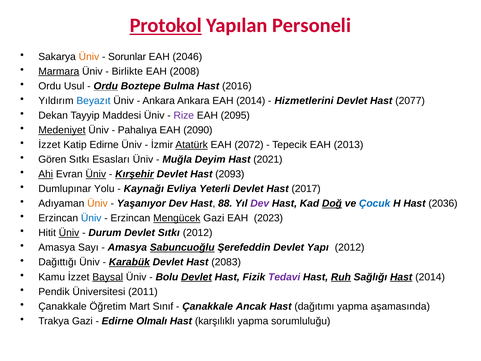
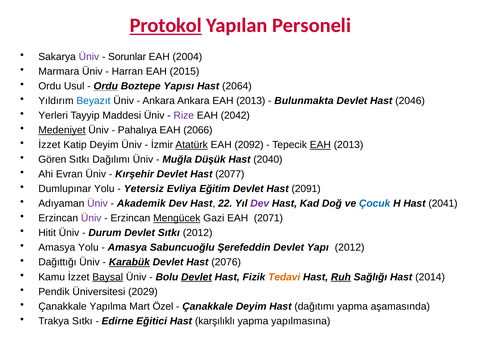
Üniv colour: orange -> purple (89, 57)
2046: 2046 -> 2004 (187, 57)
Marmara underline: present -> none (59, 71)
Birlikte: Birlikte -> Harran (127, 71)
2008: 2008 -> 2015 (185, 71)
Bulma: Bulma -> Yapısı (179, 86)
2016: 2016 -> 2064 (237, 86)
2014: 2014 -> 2013 (251, 101)
Hizmetlerini: Hizmetlerini -> Bulunmakta (304, 101)
2077: 2077 -> 2046 (410, 101)
Dekan: Dekan -> Yerleri (53, 115)
2095: 2095 -> 2042 (235, 115)
2090: 2090 -> 2066 (198, 130)
Katip Edirne: Edirne -> Deyim (104, 145)
2072: 2072 -> 2092 (249, 145)
EAH underline: none -> present (320, 145)
Esasları: Esasları -> Dağılımı (111, 159)
Deyim: Deyim -> Düşük (210, 159)
2021: 2021 -> 2040 (268, 159)
Ahi underline: present -> none (46, 174)
Üniv underline: present -> none (96, 174)
Kırşehir underline: present -> none (135, 174)
2093: 2093 -> 2077 (230, 174)
Kaynağı: Kaynağı -> Yetersiz (144, 189)
Yeterli: Yeterli -> Eğitim (215, 189)
2017: 2017 -> 2091 (306, 189)
Üniv colour: orange -> purple (97, 203)
Yaşanıyor: Yaşanıyor -> Akademik (141, 203)
88: 88 -> 22 (225, 203)
Doğ underline: present -> none (332, 203)
2036: 2036 -> 2041 (443, 203)
Üniv colour: blue -> purple (91, 218)
2023: 2023 -> 2071 (268, 218)
Üniv underline: present -> none (69, 233)
Amasya Sayı: Sayı -> Yolu (88, 247)
Sabuncuoğlu underline: present -> none (182, 247)
2083: 2083 -> 2076 (226, 262)
Tedavi colour: purple -> orange (284, 277)
Hast underline: present -> none (401, 277)
2011: 2011 -> 2029 (143, 291)
Öğretim: Öğretim -> Yapılma (108, 306)
Sınıf: Sınıf -> Özel (163, 306)
Çanakkale Ancak: Ancak -> Deyim (251, 306)
Trakya Gazi: Gazi -> Sıtkı (82, 321)
Olmalı: Olmalı -> Eğitici (152, 321)
sorumluluğu: sorumluluğu -> yapılmasına (301, 321)
